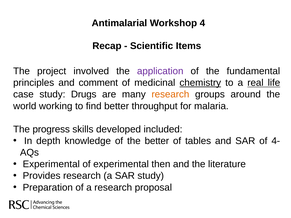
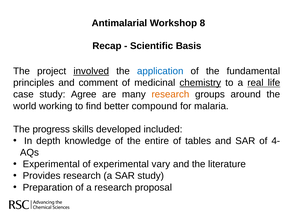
4: 4 -> 8 (202, 23)
Items: Items -> Basis (189, 46)
involved underline: none -> present (91, 71)
application colour: purple -> blue (160, 71)
Drugs: Drugs -> Agree (84, 95)
throughput: throughput -> compound (155, 106)
the better: better -> entire (157, 141)
then: then -> vary (161, 164)
